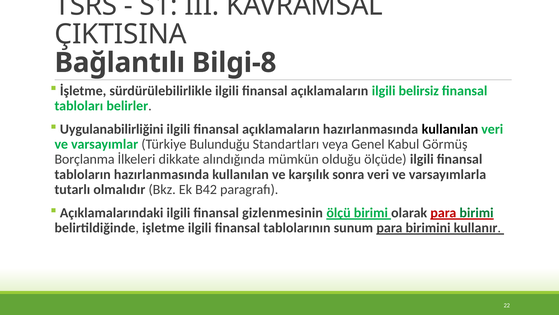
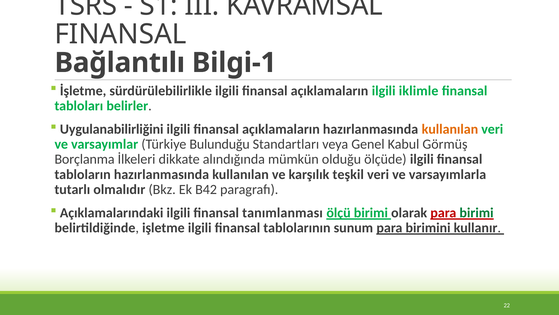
ÇIKTISINA: ÇIKTISINA -> FINANSAL (121, 34)
Bilgi-8: Bilgi-8 -> Bilgi-1 (234, 63)
belirsiz: belirsiz -> iklimle (419, 91)
kullanılan colour: black -> orange (450, 129)
sonra: sonra -> teşkil (348, 174)
gizlenmesinin: gizlenmesinin -> tanımlanması (283, 213)
